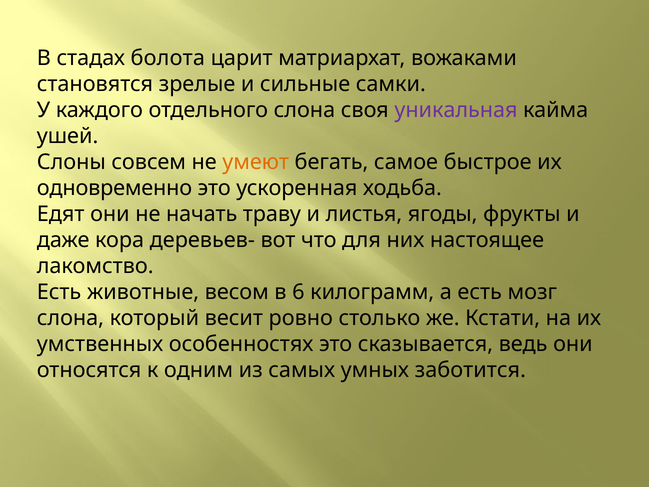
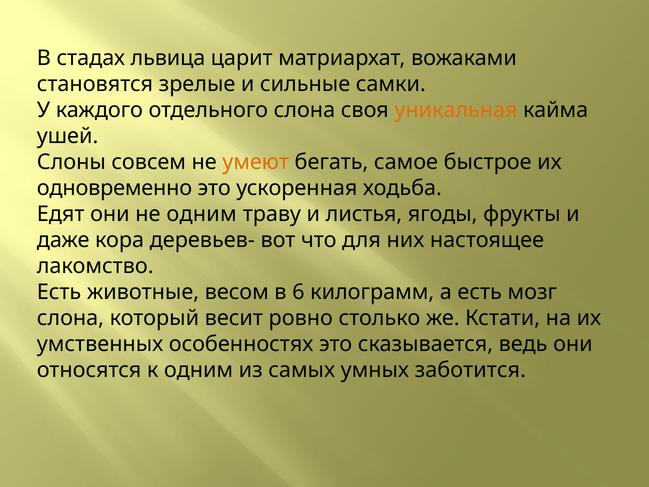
болота: болота -> львица (168, 58)
уникальная colour: purple -> orange (456, 110)
не начать: начать -> одним (202, 214)
